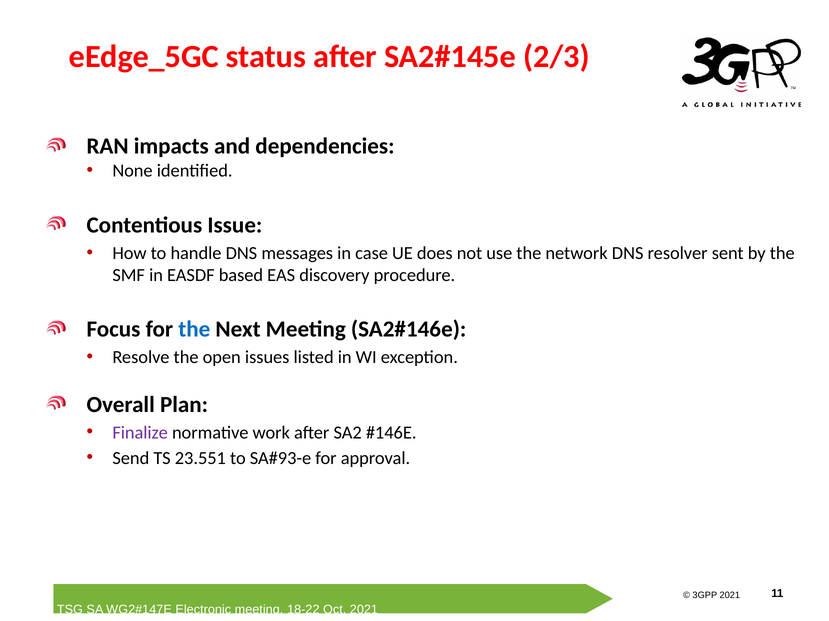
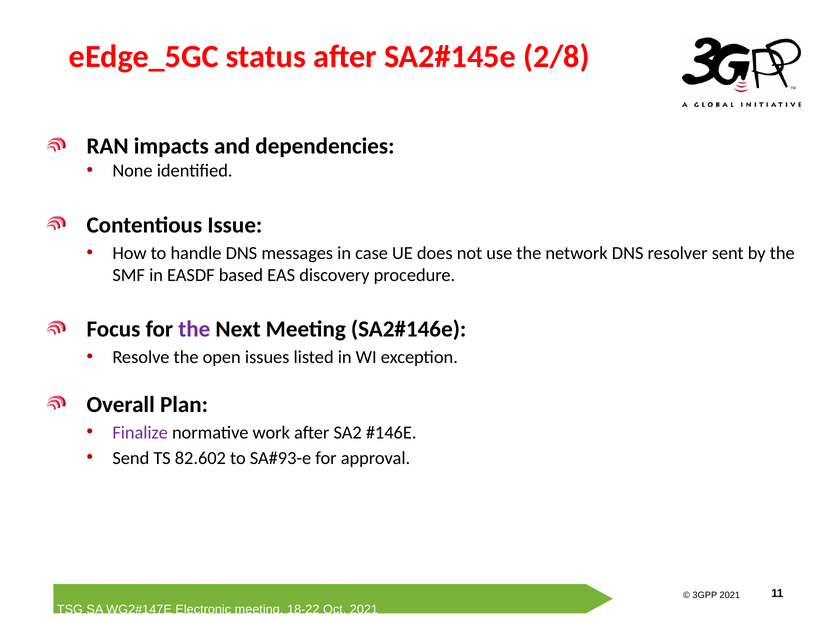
2/3: 2/3 -> 2/8 (556, 57)
the colour: blue -> purple (194, 330)
23.551: 23.551 -> 82.602 (200, 459)
